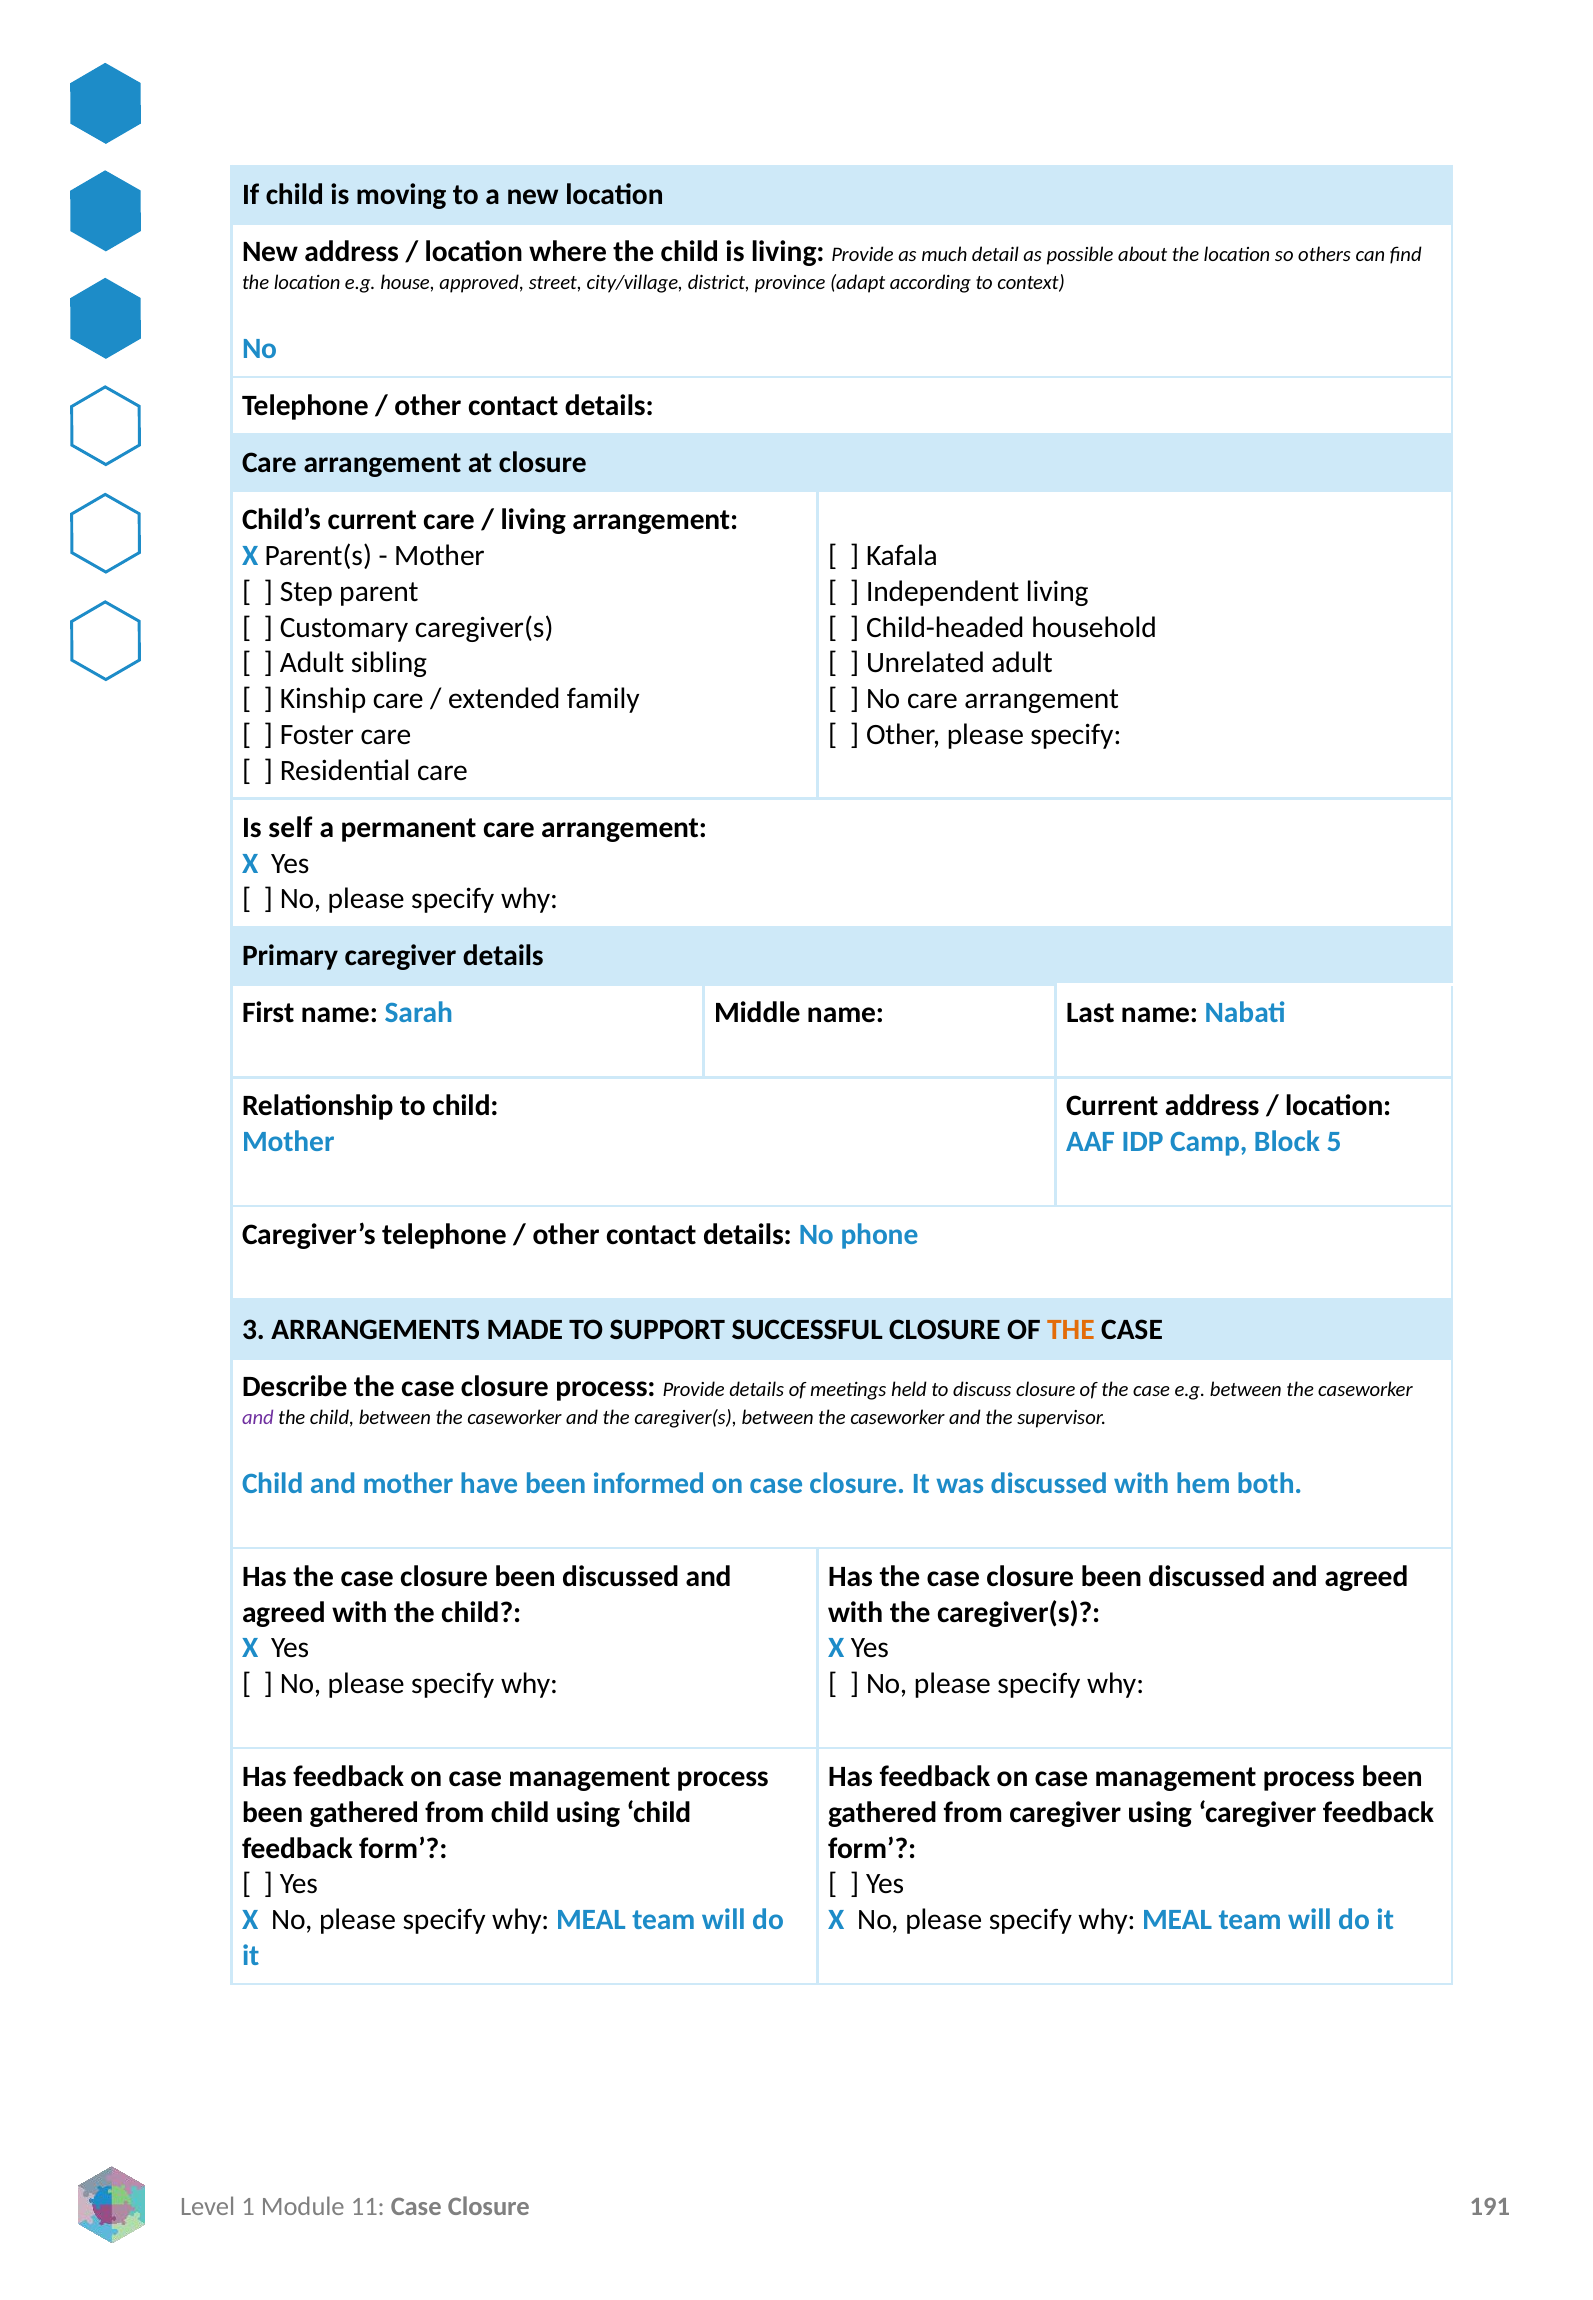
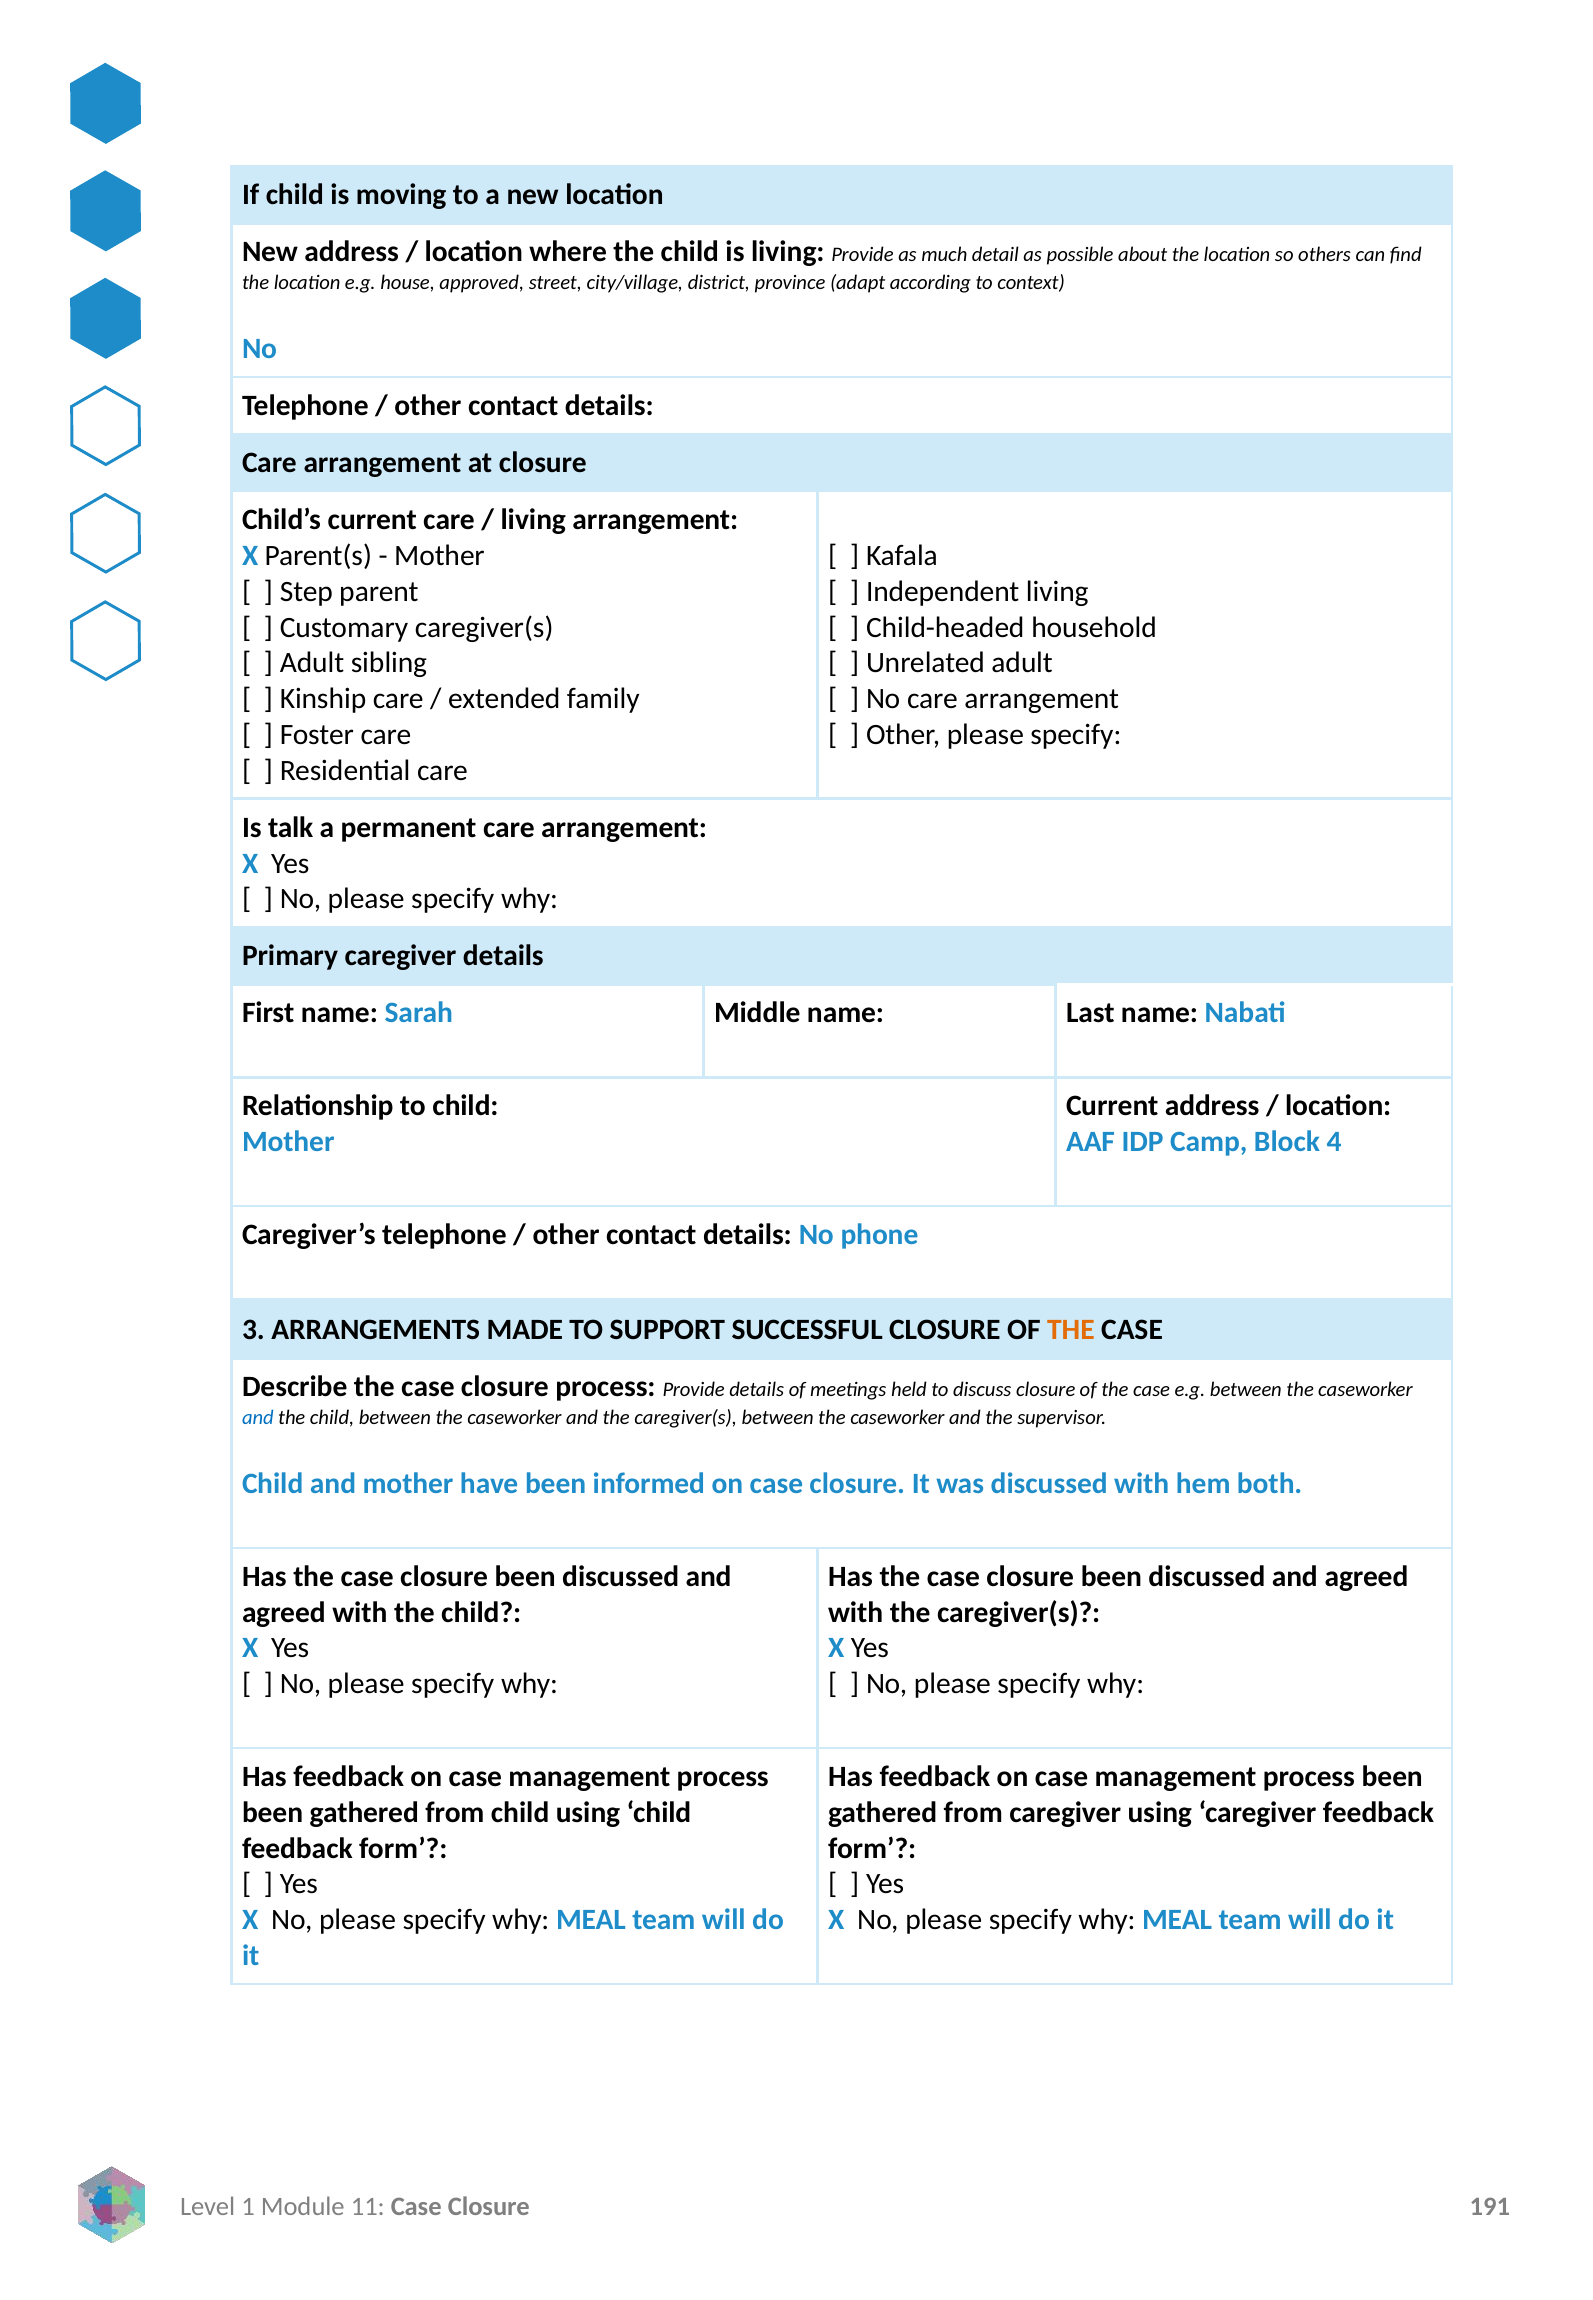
self: self -> talk (291, 828)
5: 5 -> 4 (1334, 1142)
and colour: purple -> blue (258, 1418)
